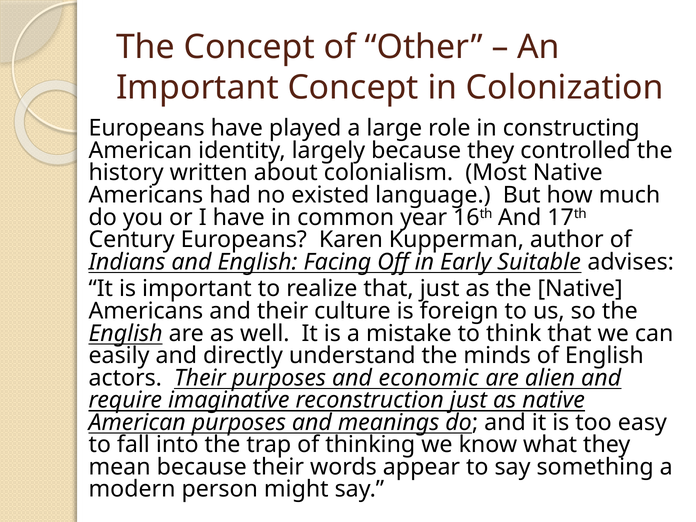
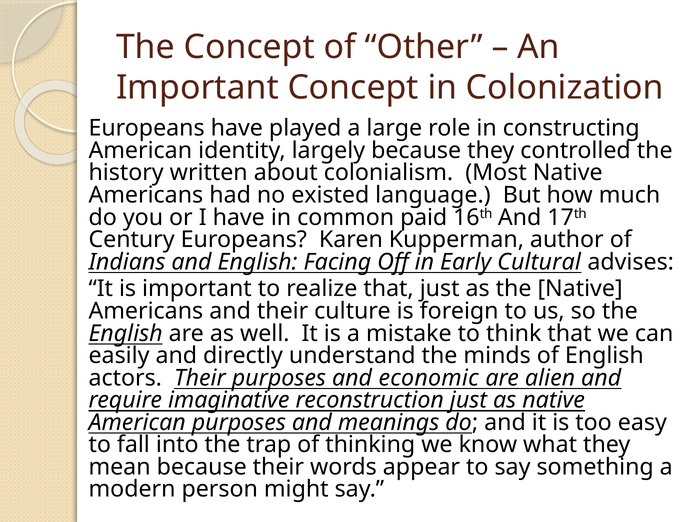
year: year -> paid (424, 217)
Suitable: Suitable -> Cultural (539, 262)
